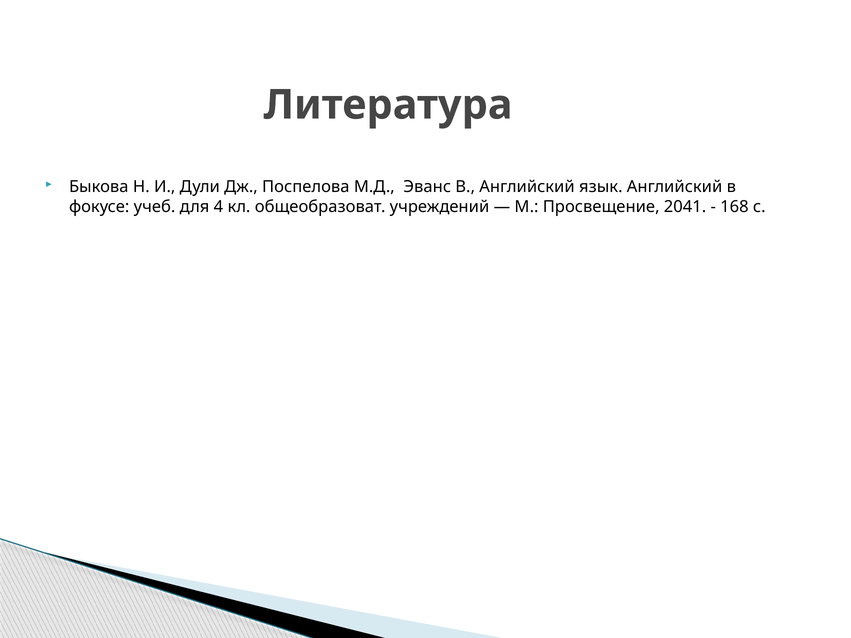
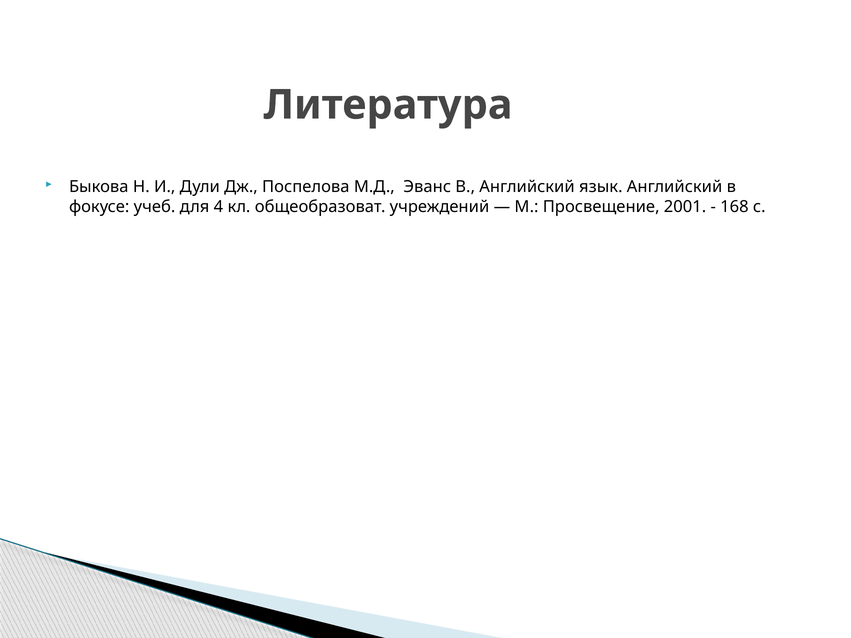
2041: 2041 -> 2001 (685, 207)
